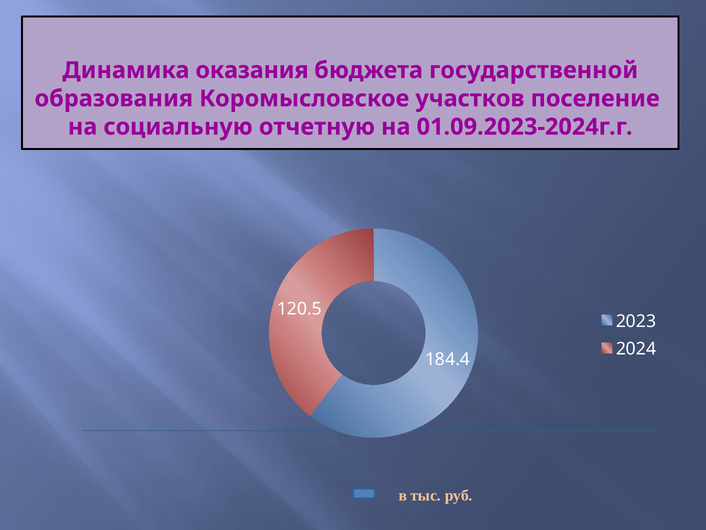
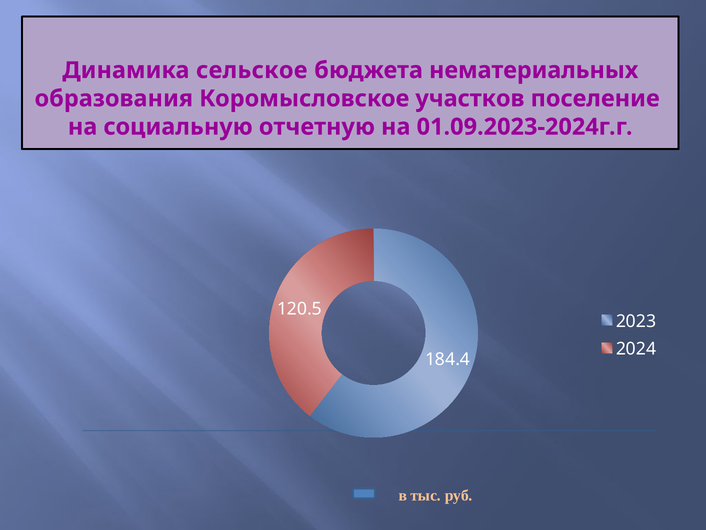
оказания: оказания -> сельское (252, 70)
государственной: государственной -> нематериальных (534, 70)
